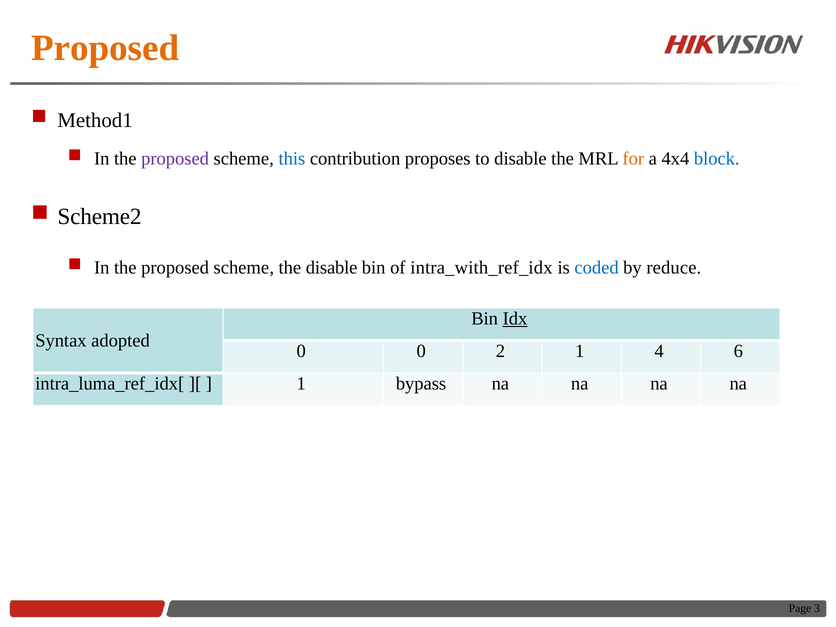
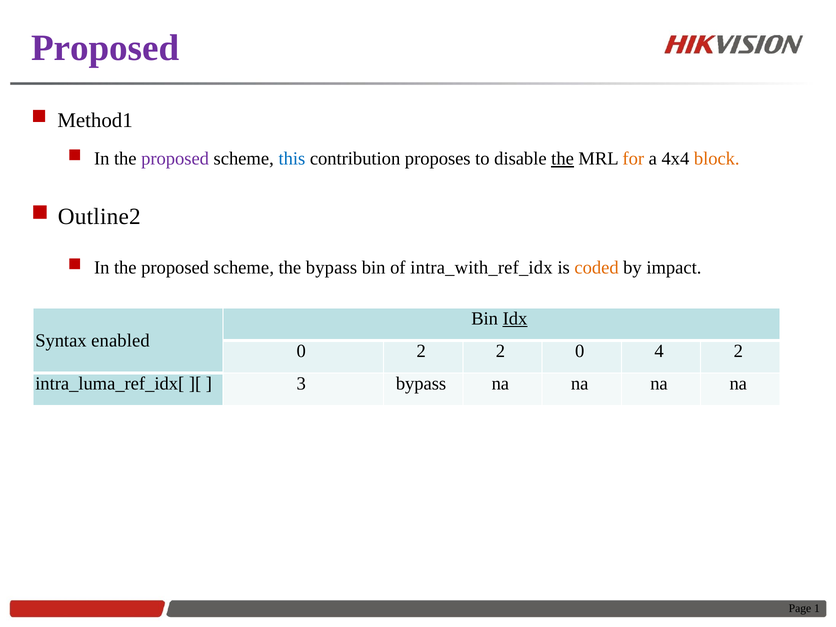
Proposed colour: orange -> purple (105, 48)
the underline: none -> present (563, 159)
block colour: blue -> orange (717, 159)
Scheme2: Scheme2 -> Outline2 (99, 217)
the disable: disable -> bypass (331, 267)
coded colour: blue -> orange (597, 267)
reduce: reduce -> impact (674, 267)
adopted: adopted -> enabled (120, 341)
0 0: 0 -> 2 (421, 351)
2 1: 1 -> 0 (580, 351)
4 6: 6 -> 2 (738, 351)
1: 1 -> 3 (301, 384)
3: 3 -> 1 (817, 609)
